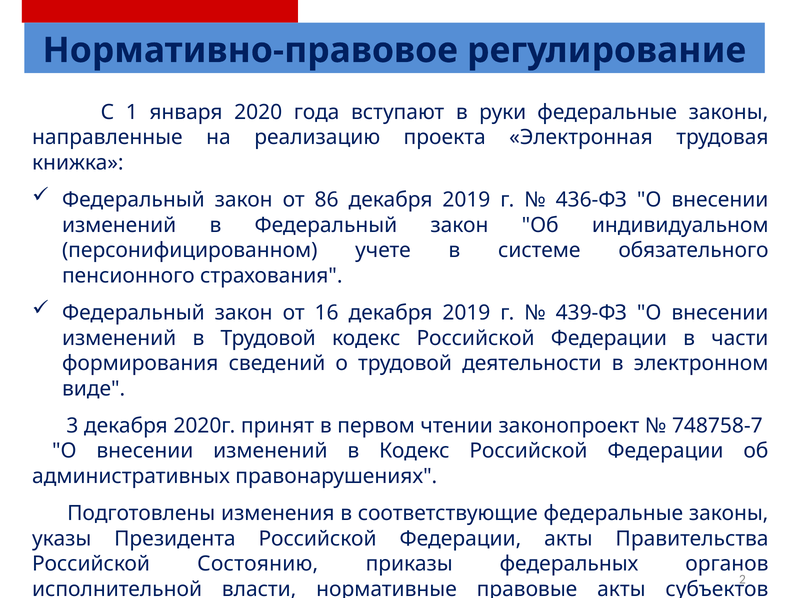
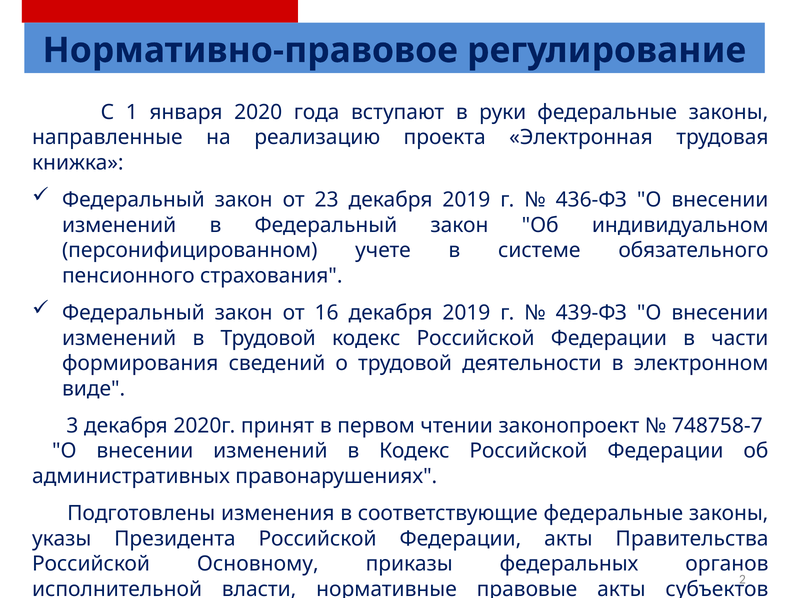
86: 86 -> 23 (327, 200)
Состоянию: Состоянию -> Основному (258, 564)
